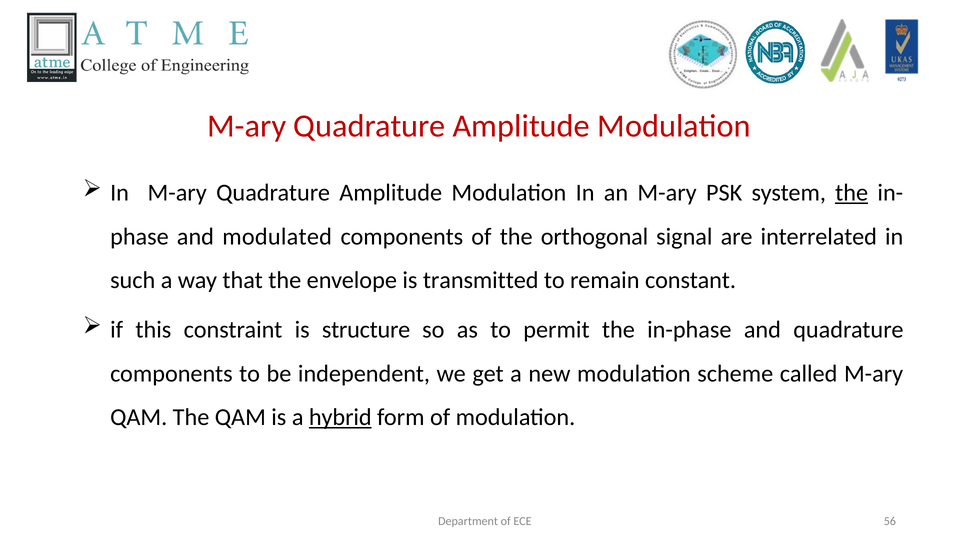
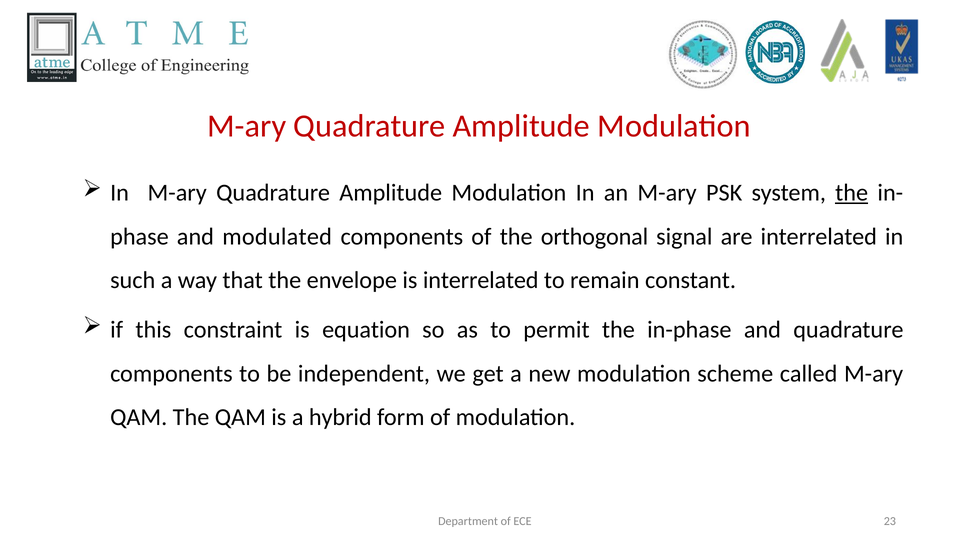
is transmitted: transmitted -> interrelated (481, 280)
structure: structure -> equation (366, 330)
hybrid underline: present -> none (340, 417)
56: 56 -> 23 (890, 521)
